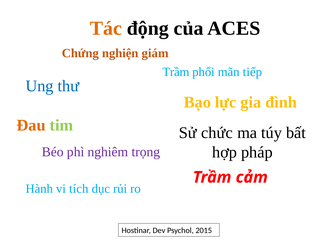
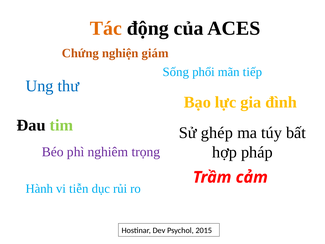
Trầm: Trầm -> Sống (176, 72)
Đau colour: orange -> black (31, 125)
chức: chức -> ghép (217, 133)
tích: tích -> tiễn (79, 188)
